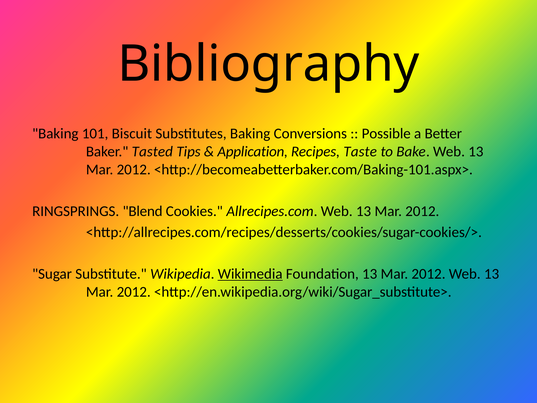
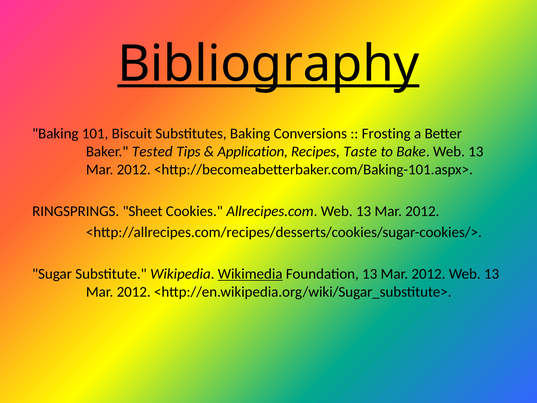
Bibliography underline: none -> present (268, 64)
Possible: Possible -> Frosting (386, 134)
Tasted: Tasted -> Tested (152, 151)
Blend: Blend -> Sheet (143, 211)
